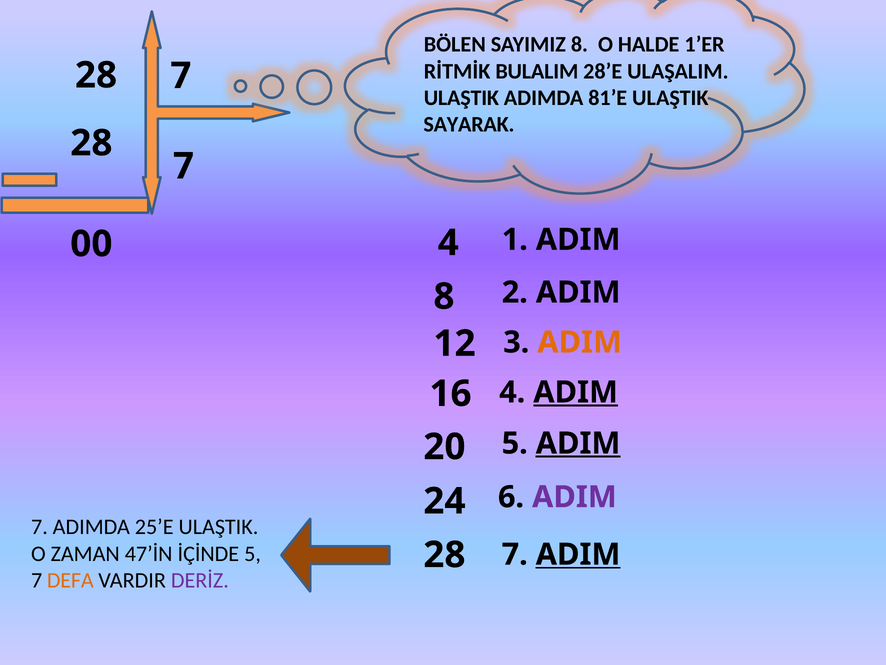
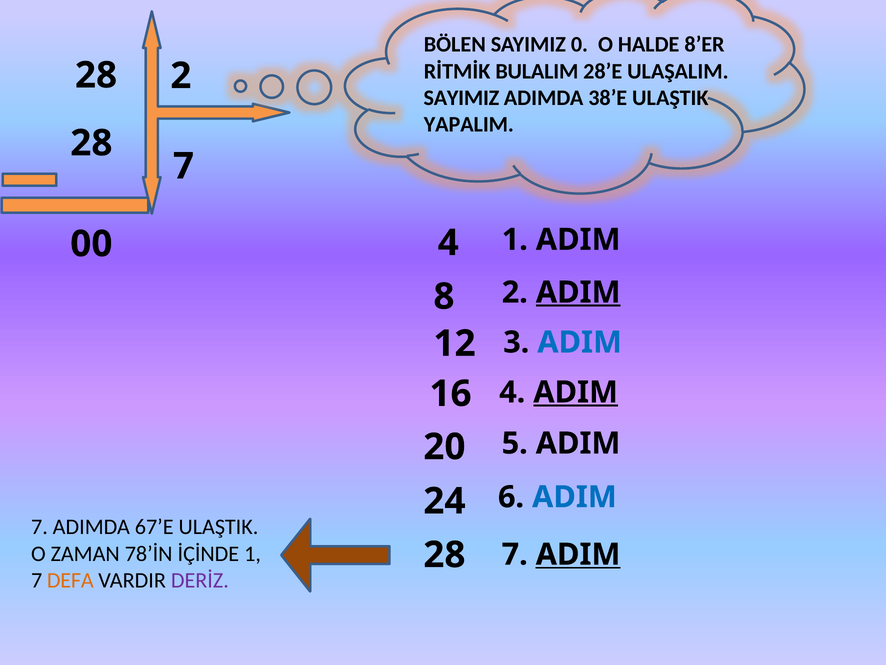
SAYIMIZ 8: 8 -> 0 (579, 45)
1’ER: 1’ER -> 8’ER (704, 45)
28 7: 7 -> 2 (181, 76)
ULAŞTIK: ULAŞTIK -> SAYIMIZ (461, 98)
81’E: 81’E -> 38’E (608, 98)
SAYARAK: SAYARAK -> YAPALIM (469, 124)
ADIM underline: none -> present (578, 292)
ADIM colour: orange -> blue (580, 342)
ADIM underline: present -> none (578, 443)
ADIM colour: purple -> blue (574, 497)
25’E: 25’E -> 67’E (154, 527)
47’İN: 47’İN -> 78’İN (149, 553)
İÇİNDE 5: 5 -> 1 (253, 553)
